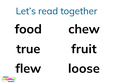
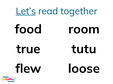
Let’s underline: none -> present (26, 11)
chew: chew -> room (84, 30)
fruit: fruit -> tutu (84, 50)
